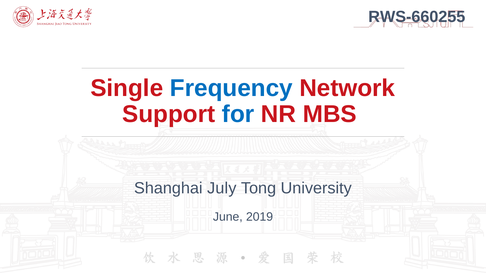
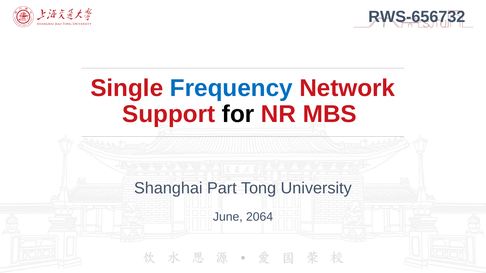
RWS-660255: RWS-660255 -> RWS-656732 (417, 17)
for colour: blue -> black (238, 114)
July: July -> Part (222, 188)
2019: 2019 -> 2064 (260, 217)
